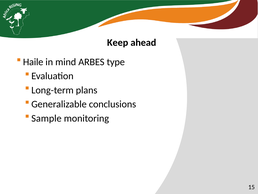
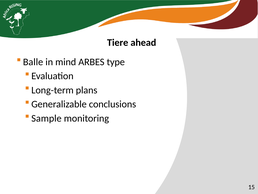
Keep: Keep -> Tiere (118, 42)
Haile: Haile -> Balle (33, 62)
